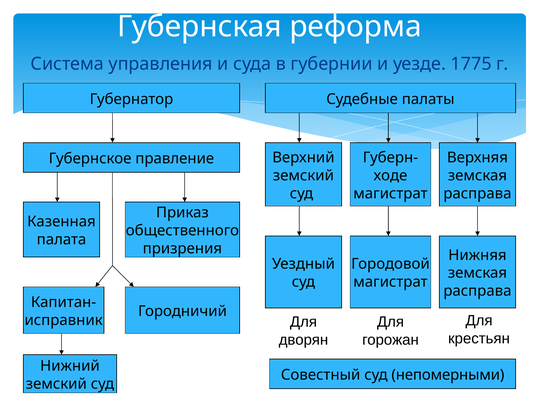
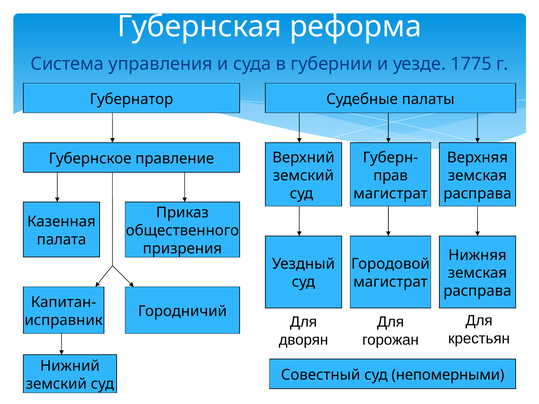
ходе: ходе -> прав (391, 176)
